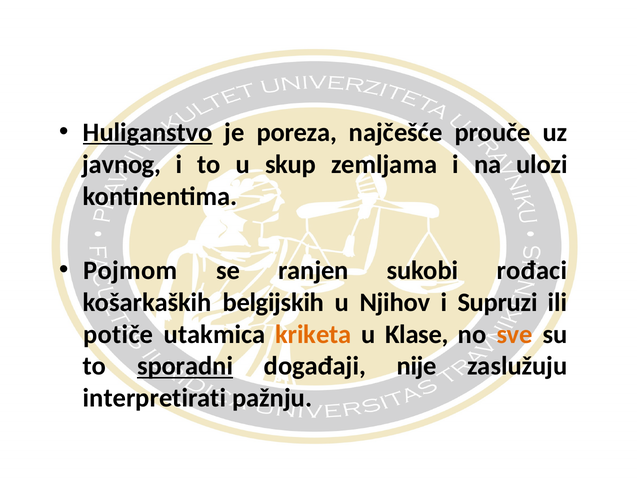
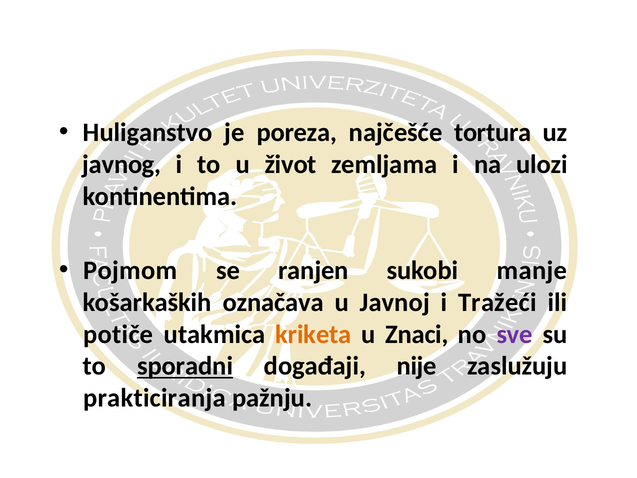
Huliganstvo underline: present -> none (148, 132)
prouče: prouče -> tortura (493, 132)
skup: skup -> život (291, 164)
rođaci: rođaci -> manje (532, 270)
belgijskih: belgijskih -> označava (273, 302)
Njihov: Njihov -> Javnoj (395, 302)
Supruzi: Supruzi -> Tražeći (497, 302)
Klase: Klase -> Znaci (417, 334)
sve colour: orange -> purple (515, 334)
interpretirati: interpretirati -> prakticiranja (154, 398)
